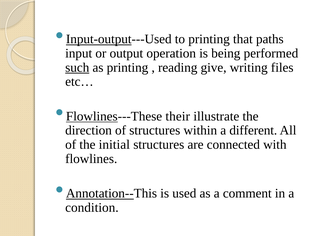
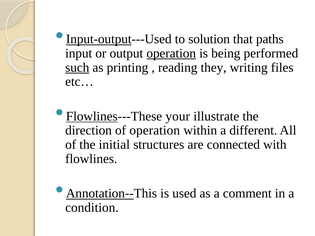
to printing: printing -> solution (209, 39)
operation underline: none -> present (171, 53)
give: give -> they (214, 68)
their: their -> your (178, 116)
of structures: structures -> operation (155, 131)
